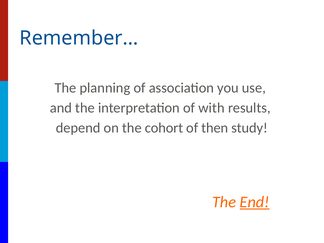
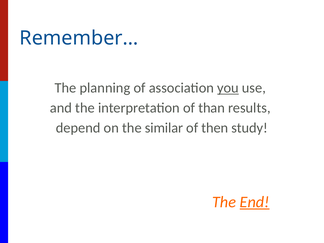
you underline: none -> present (228, 88)
with: with -> than (212, 108)
cohort: cohort -> similar (164, 128)
